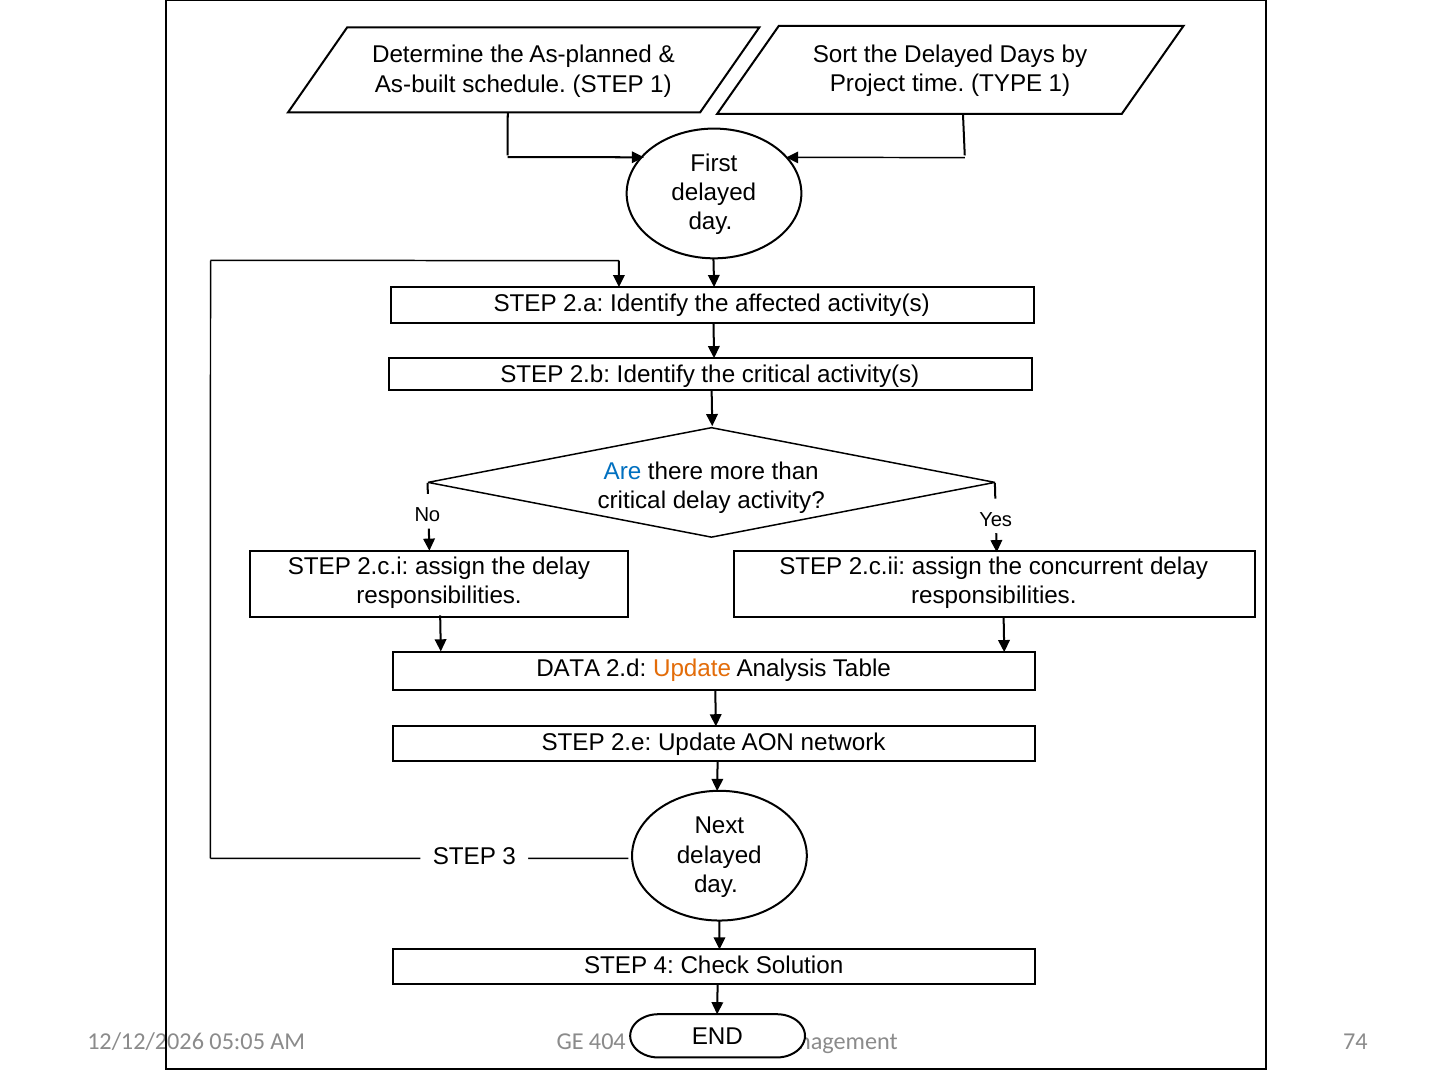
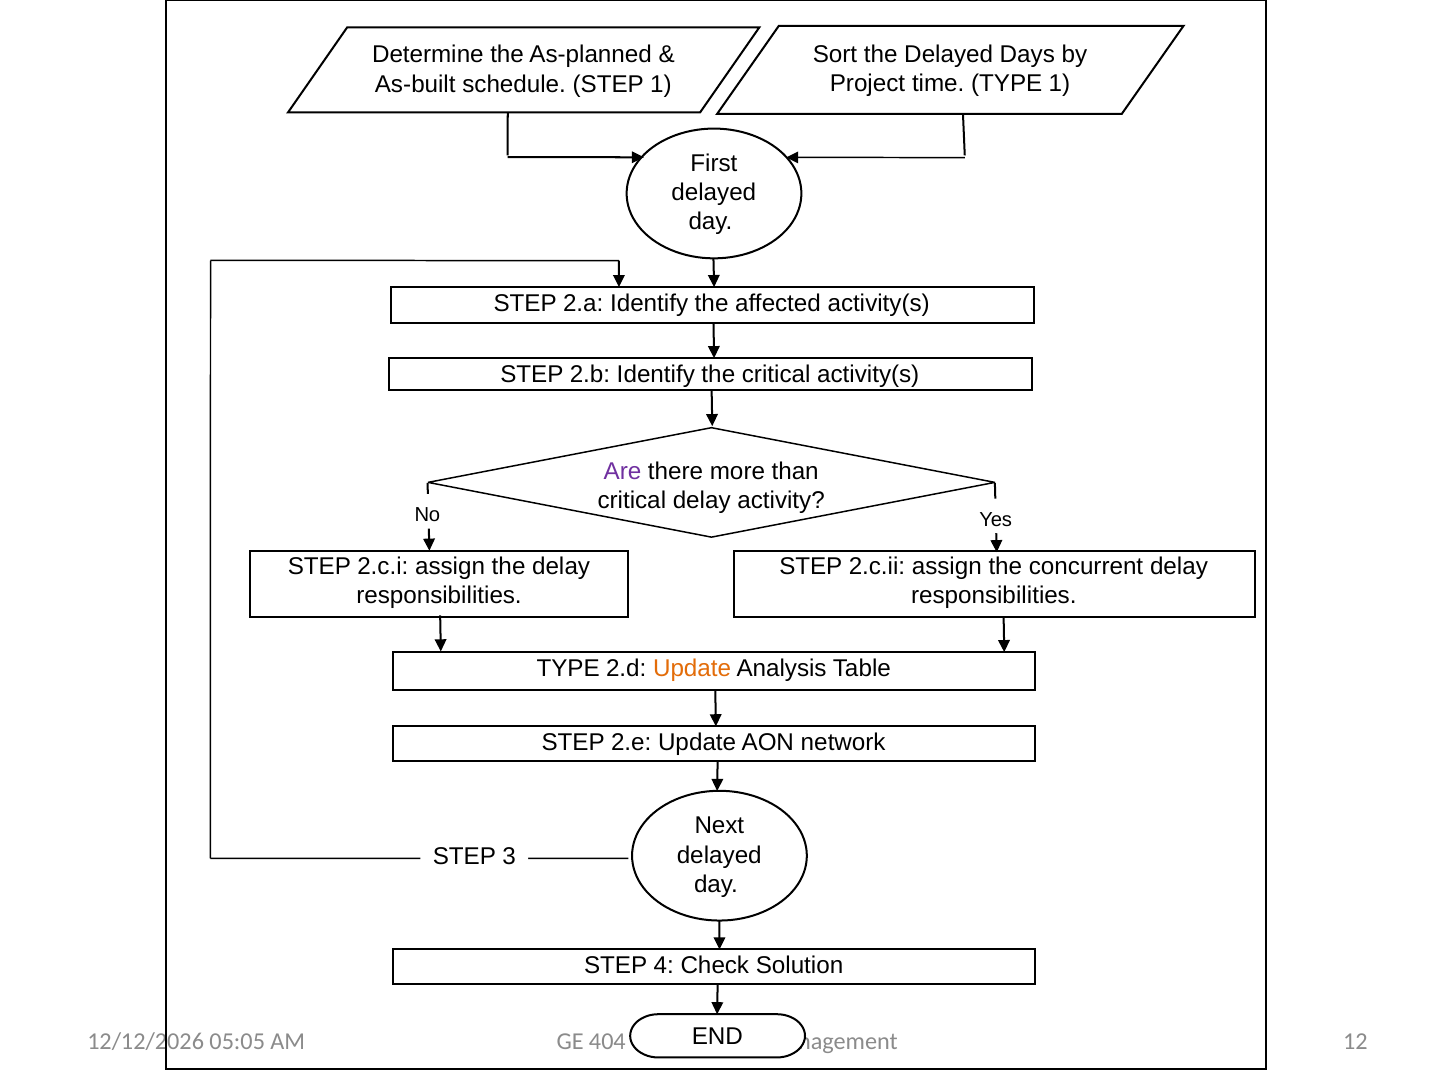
Are colour: blue -> purple (622, 471)
DATA: DATA -> TYPE (568, 668)
74: 74 -> 12 (1355, 1042)
